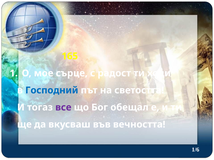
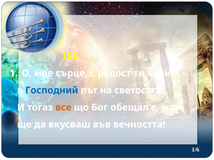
все colour: purple -> orange (63, 108)
